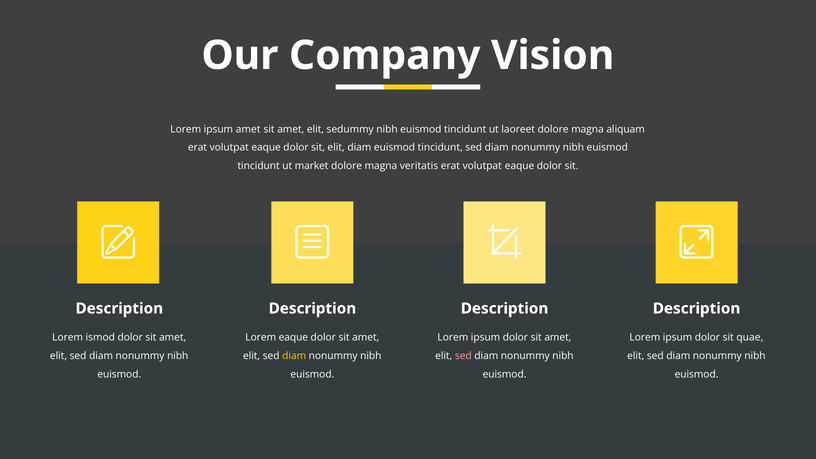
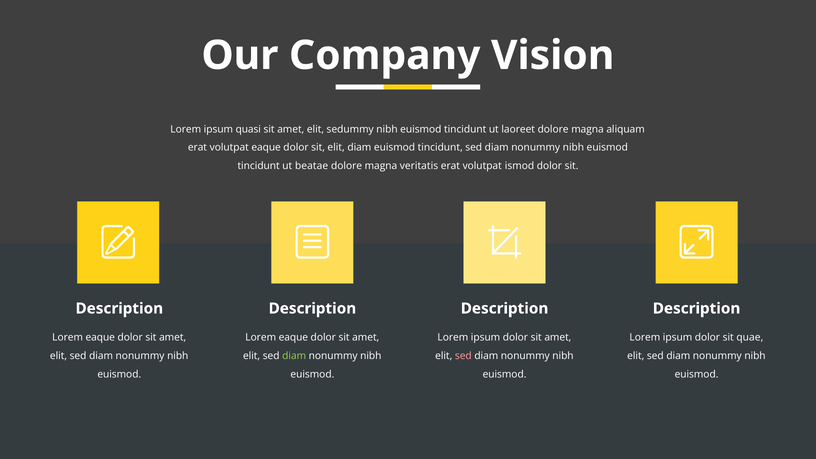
ipsum amet: amet -> quasi (248, 129)
market: market -> beatae (312, 166)
eaque: eaque -> ismod (520, 166)
ismod: ismod -> eaque (100, 338)
diam colour: yellow -> light green (294, 356)
